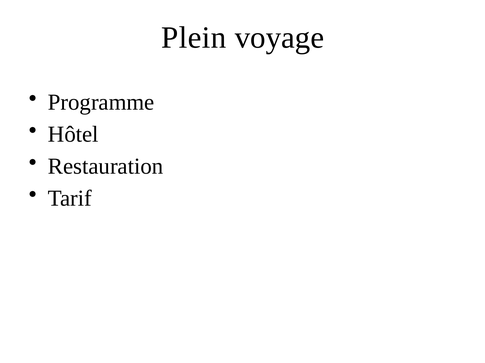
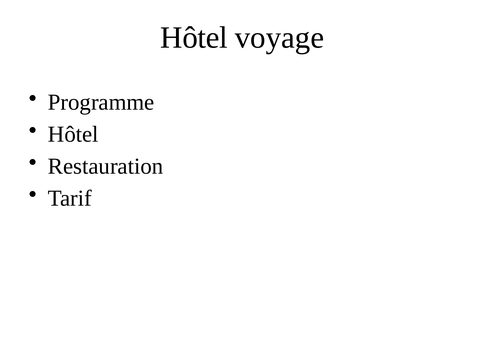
Plein: Plein -> Hôtel (194, 38)
